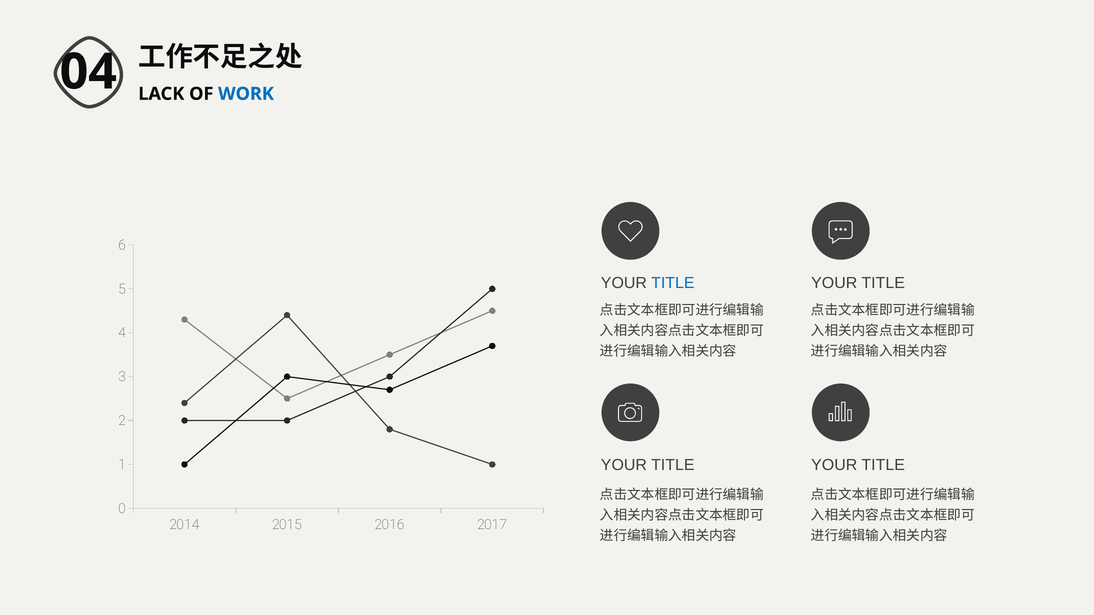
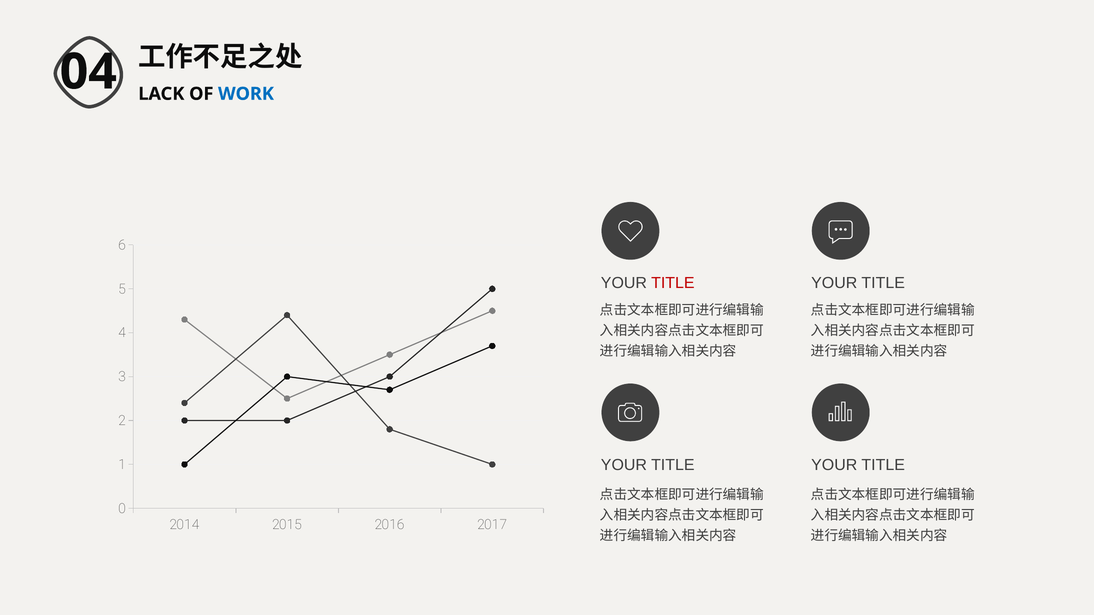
TITLE colour: blue -> red (673, 283)
